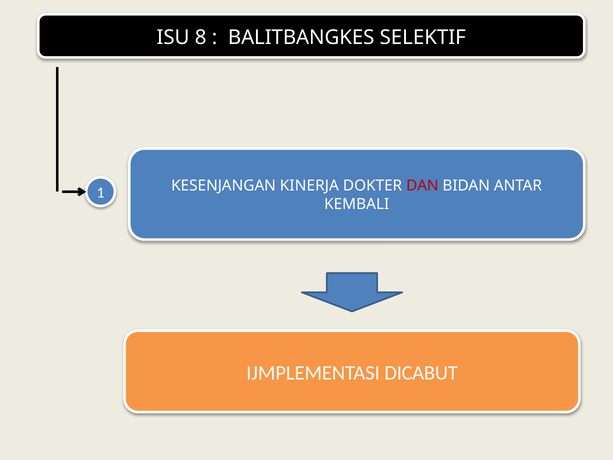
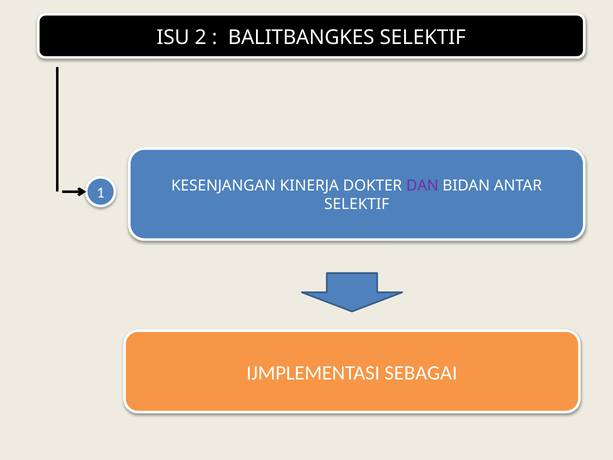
8: 8 -> 2 (201, 37)
DAN colour: red -> purple (422, 186)
KEMBALI: KEMBALI -> SELEKTIF (357, 204)
DICABUT: DICABUT -> SEBAGAI (421, 373)
